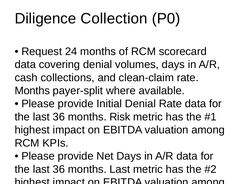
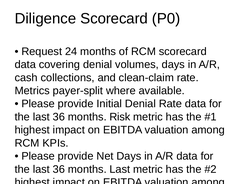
Diligence Collection: Collection -> Scorecard (114, 19)
Months: Months -> Metrics (32, 91)
